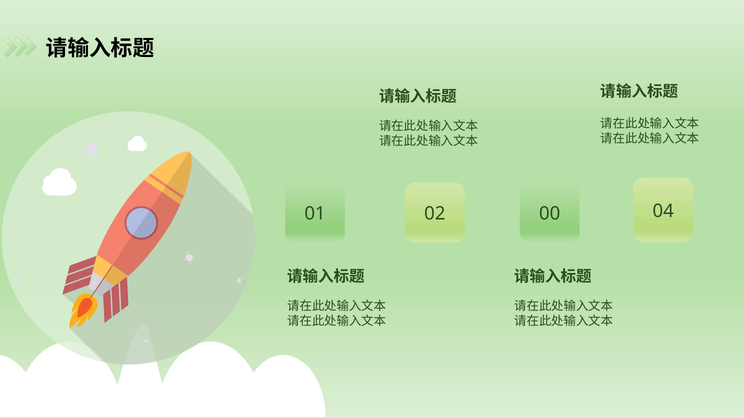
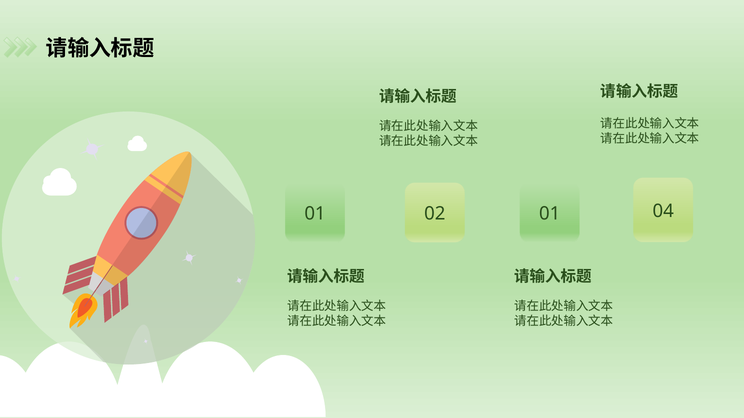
02 00: 00 -> 01 (550, 214)
